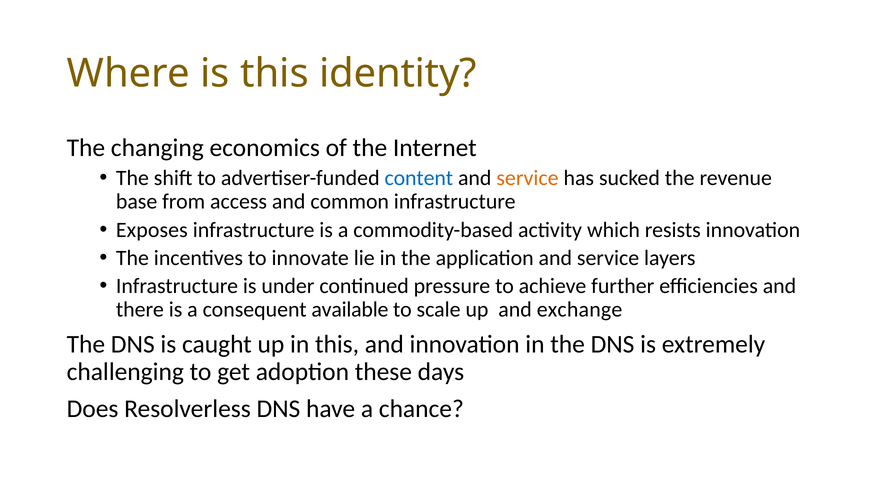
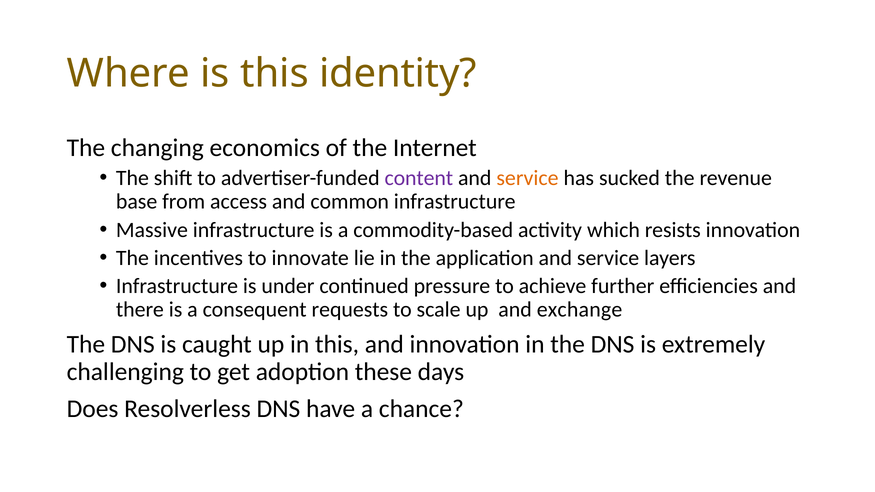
content colour: blue -> purple (419, 178)
Exposes: Exposes -> Massive (152, 230)
available: available -> requests (350, 310)
